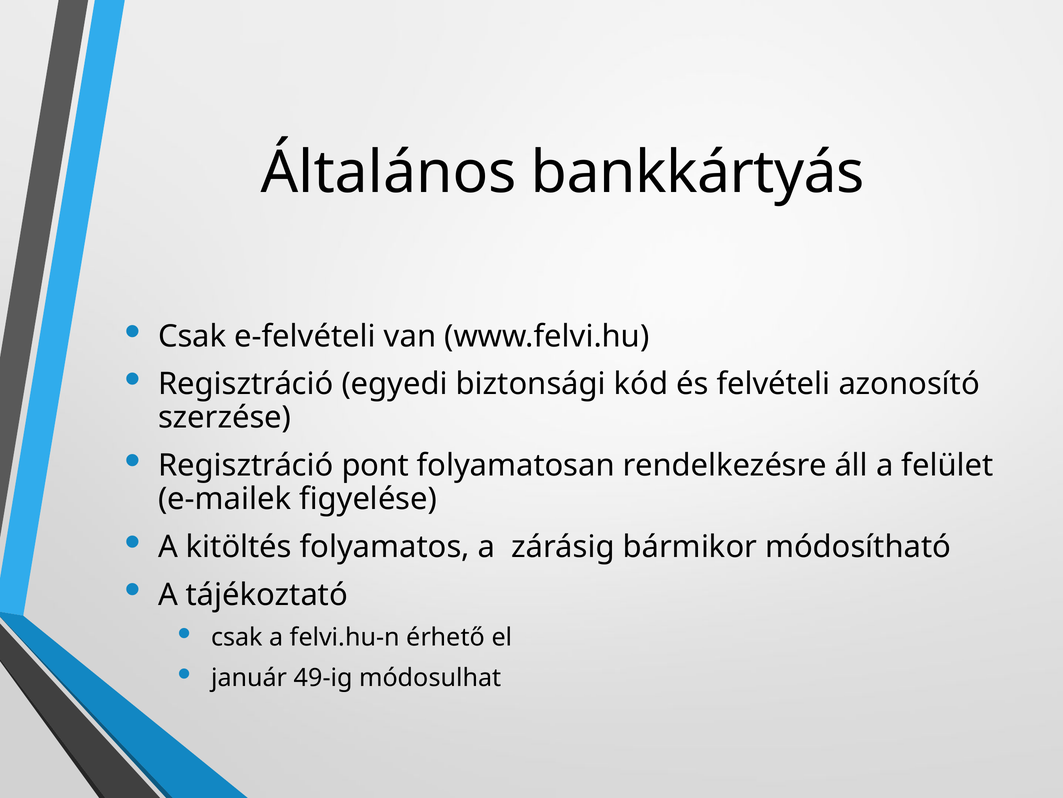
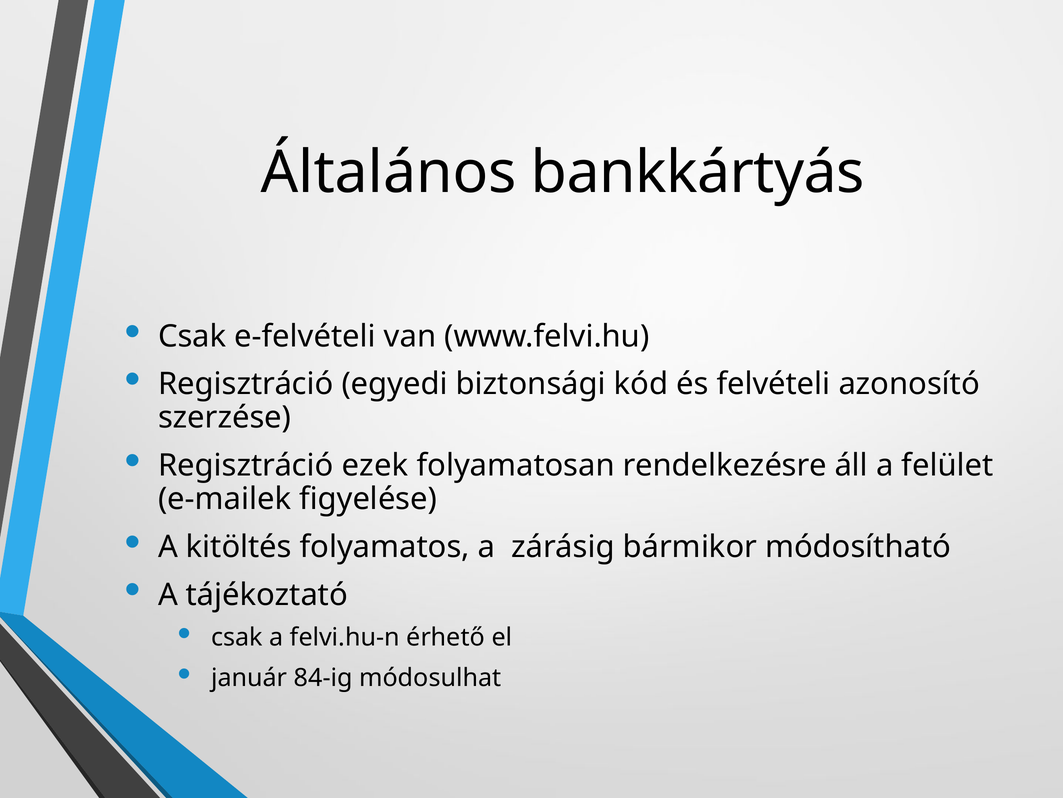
pont: pont -> ezek (375, 465)
49-ig: 49-ig -> 84-ig (323, 677)
